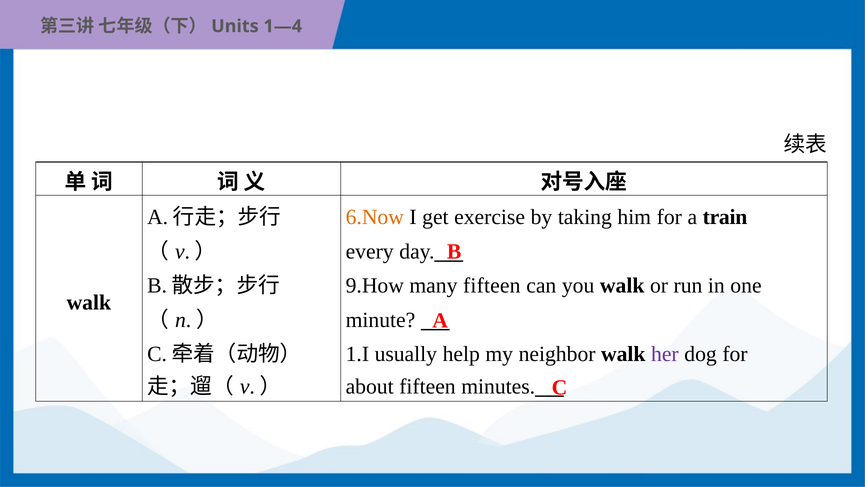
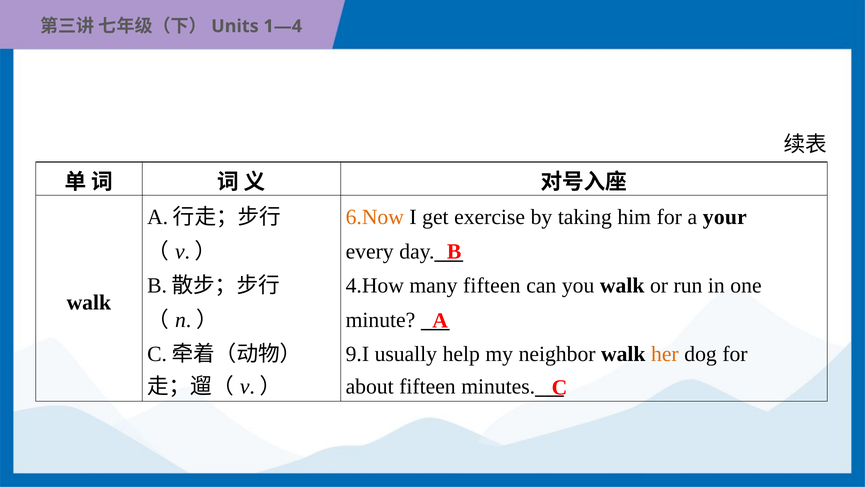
train: train -> your (725, 217)
9.How: 9.How -> 4.How (375, 285)
1.I: 1.I -> 9.I (357, 354)
her colour: purple -> orange (665, 354)
